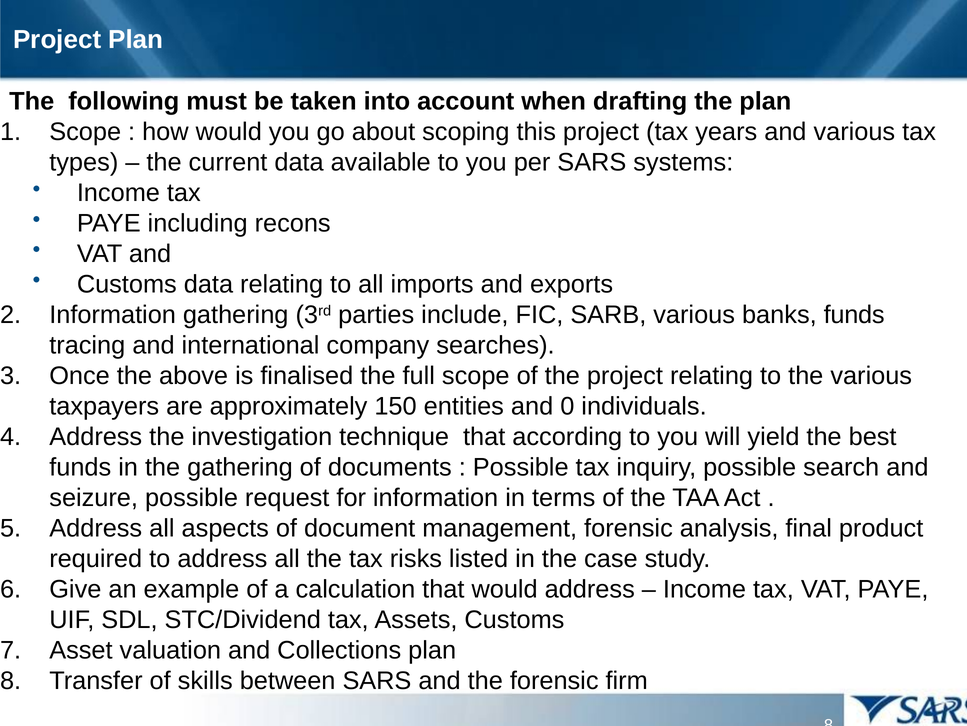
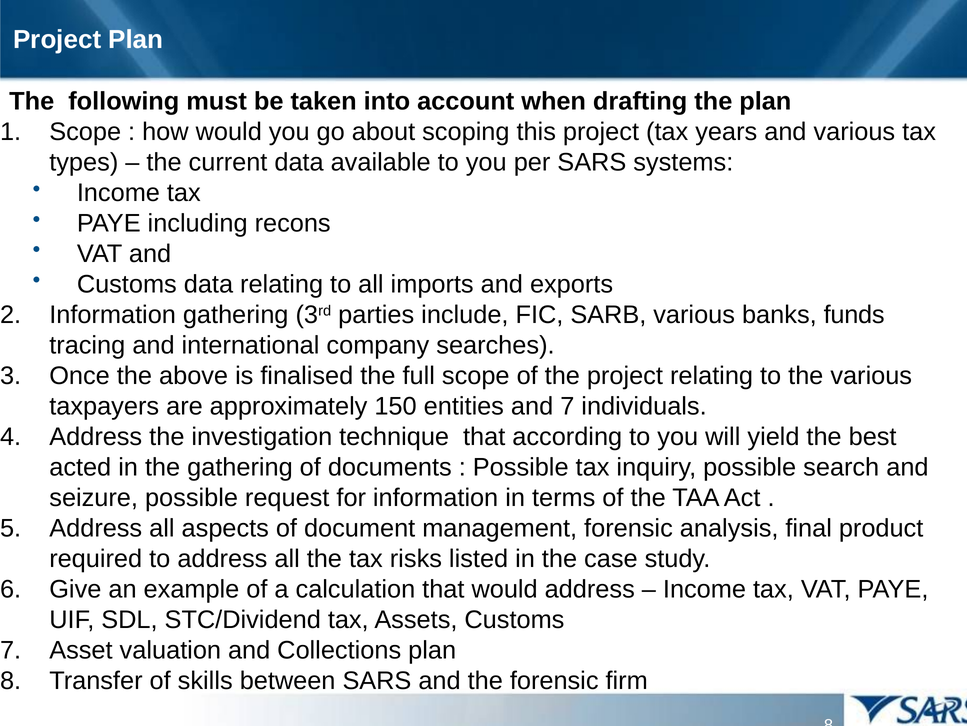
and 0: 0 -> 7 (567, 406)
funds: funds -> acted (80, 467)
